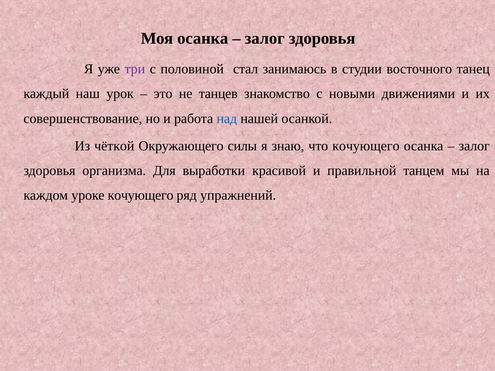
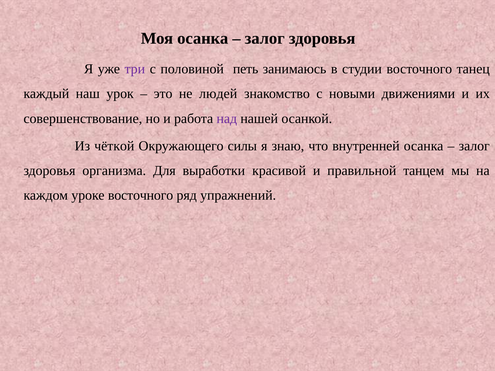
стал: стал -> петь (246, 69)
танцев: танцев -> людей (218, 94)
над colour: blue -> purple (227, 119)
что кочующего: кочующего -> внутренней (366, 146)
уроке кочующего: кочующего -> восточного (141, 196)
